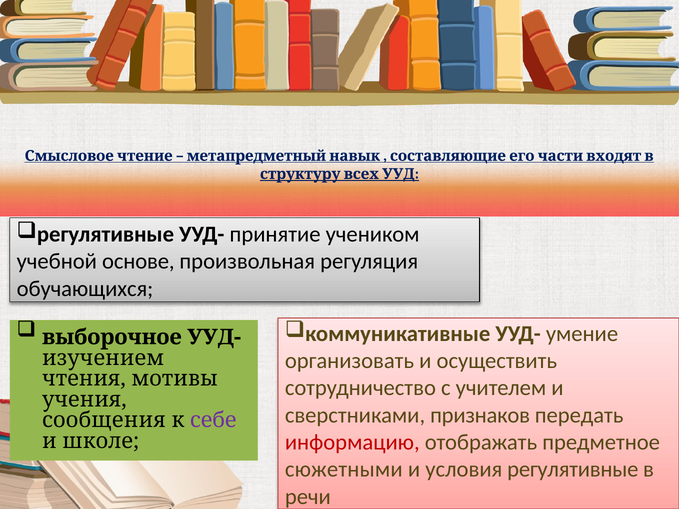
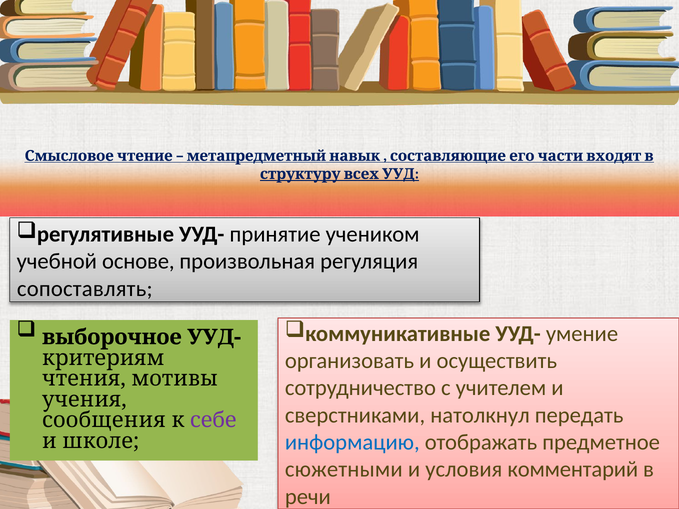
обучающихся: обучающихся -> сопоставлять (85, 289)
изучением: изучением -> критериям (103, 358)
признаков: признаков -> натолкнул (480, 415)
информацию colour: red -> blue (352, 442)
условия регулятивные: регулятивные -> комментарий (573, 470)
